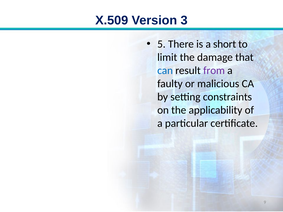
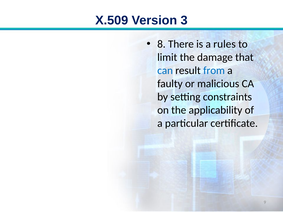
5: 5 -> 8 (161, 44)
short: short -> rules (225, 44)
from colour: purple -> blue (214, 71)
